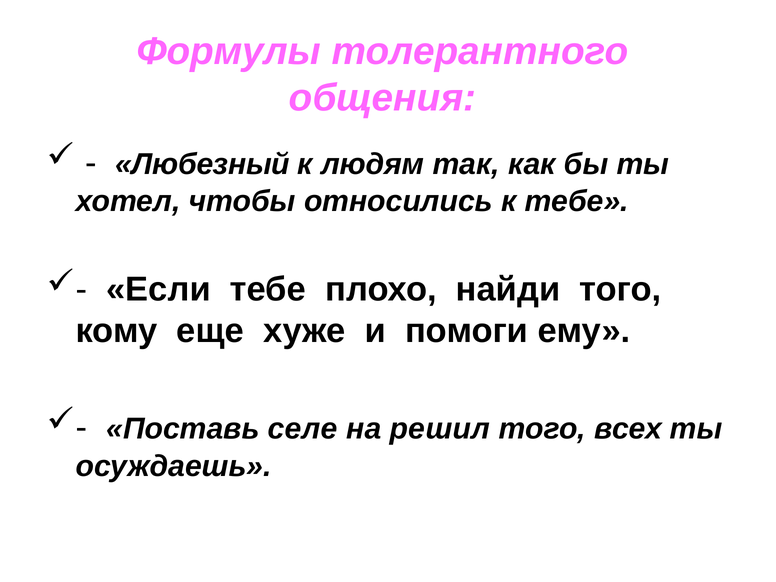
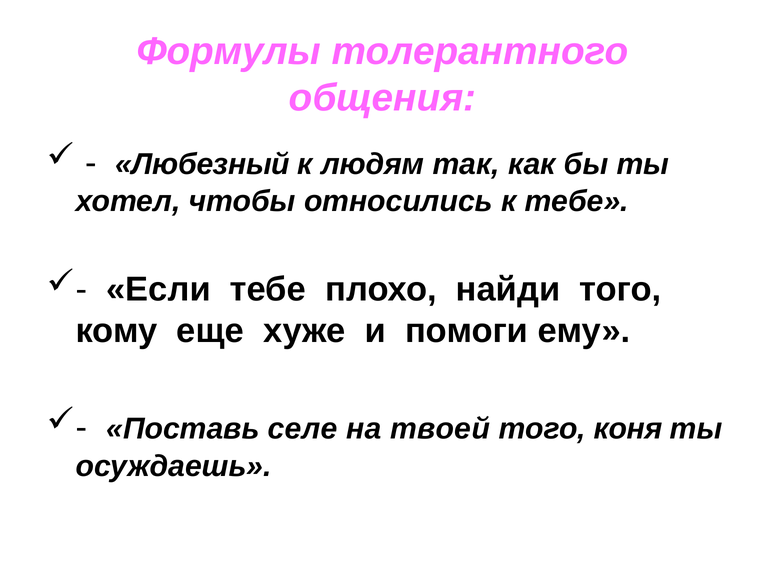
решил: решил -> твоей (440, 429)
всех: всех -> коня (628, 429)
